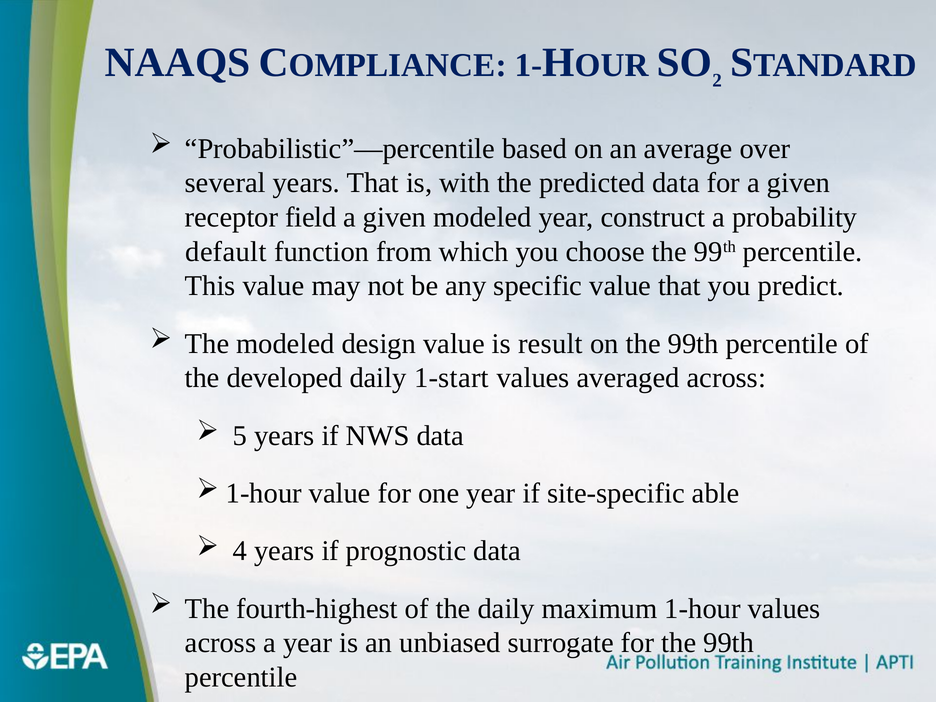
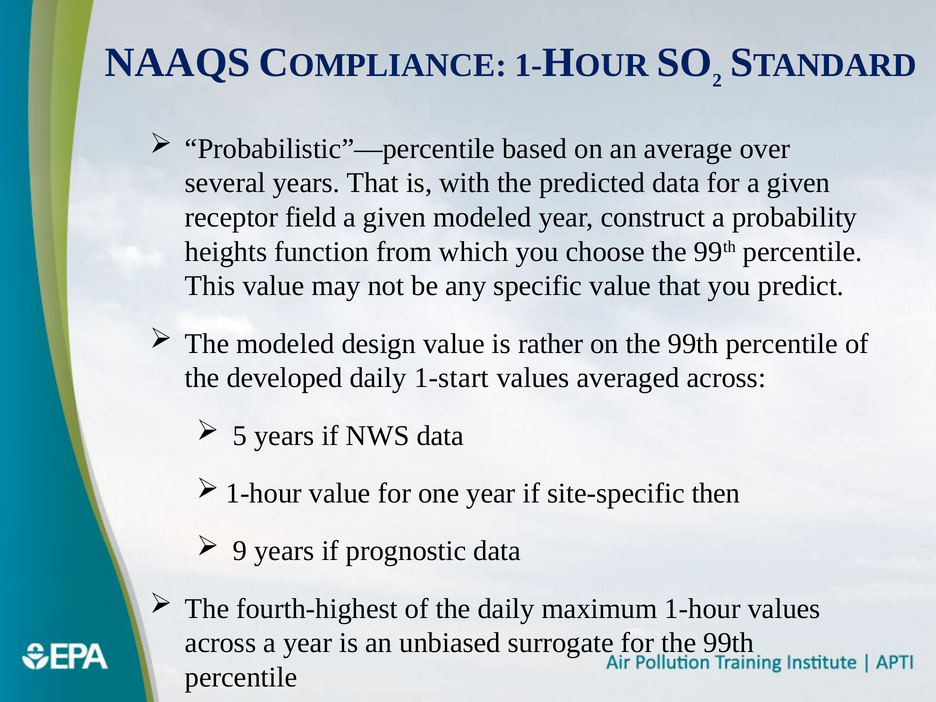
default: default -> heights (226, 252)
result: result -> rather (551, 344)
able: able -> then (716, 493)
4: 4 -> 9 (240, 551)
